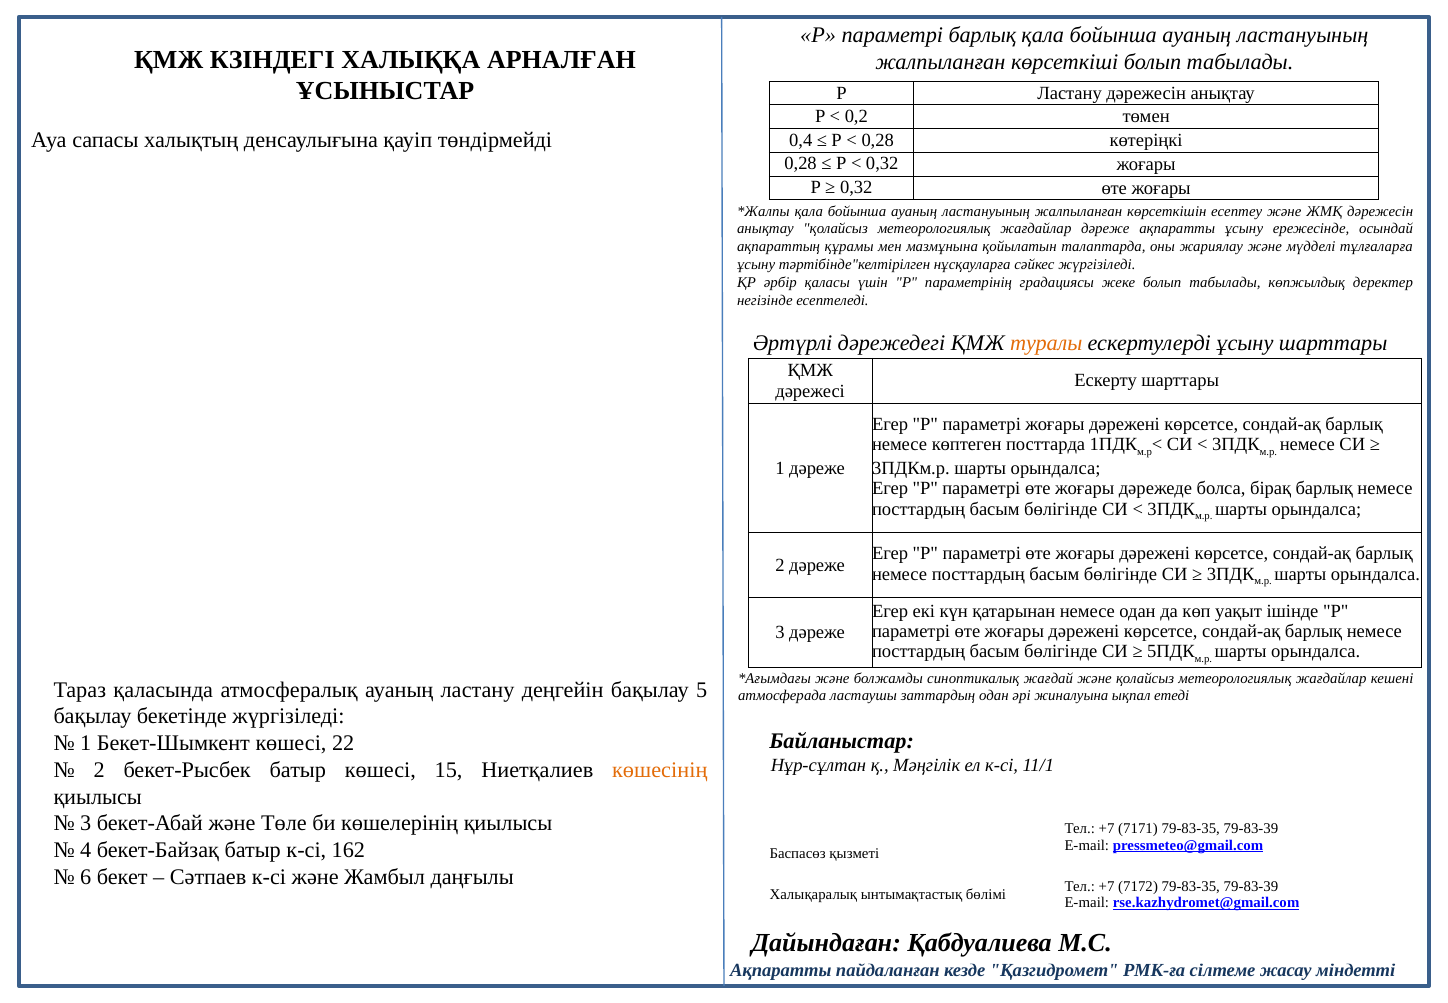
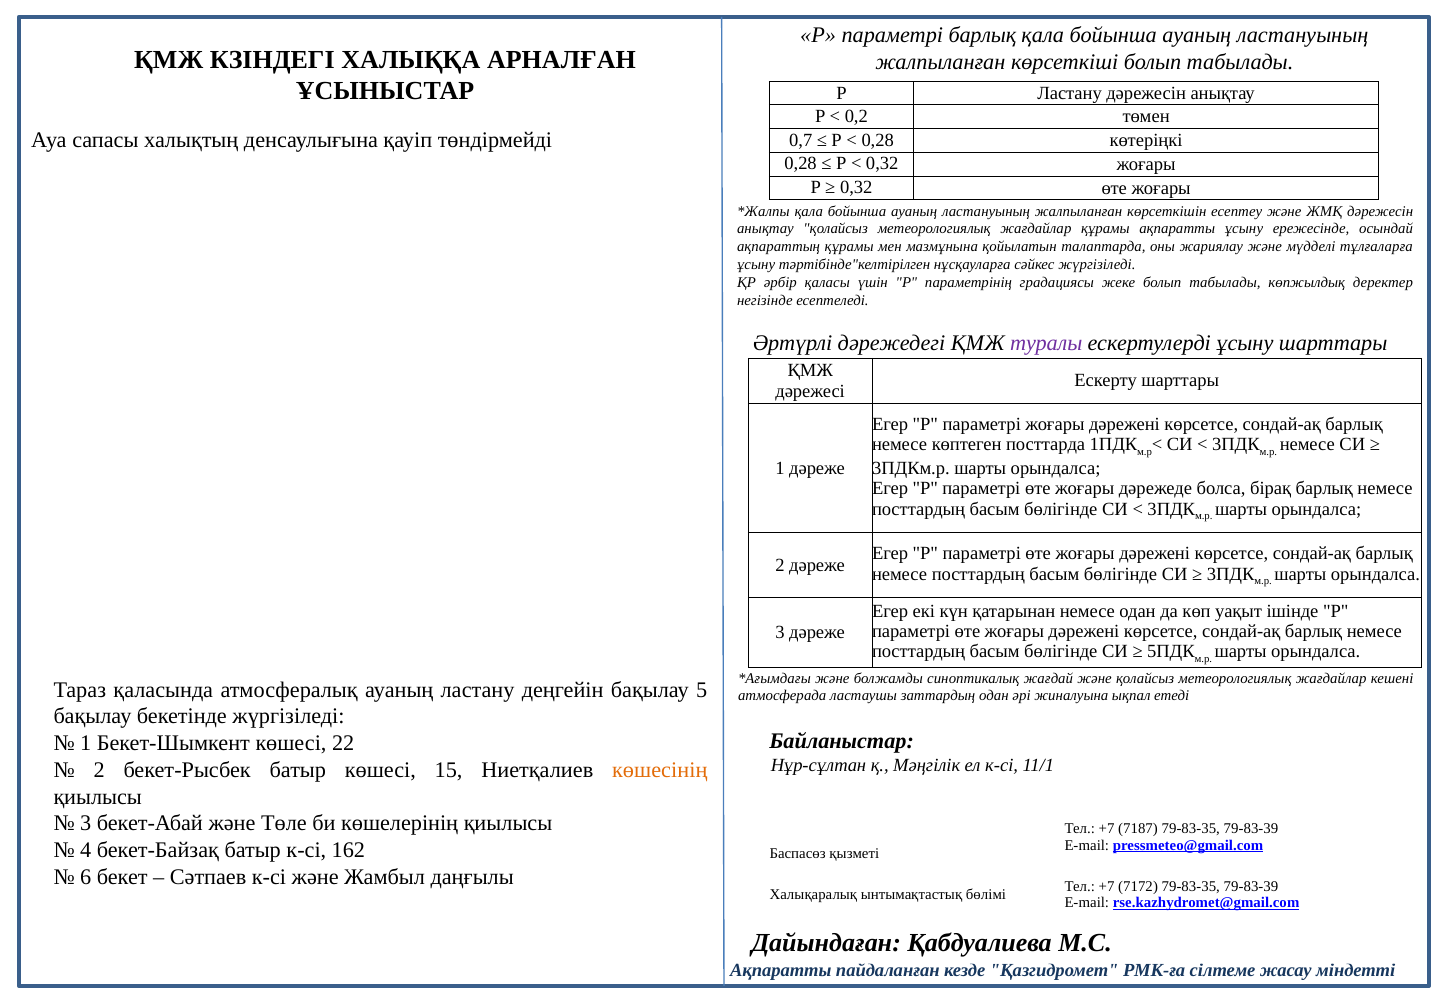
0,4: 0,4 -> 0,7 (801, 140)
жағдайлар дәреже: дәреже -> құрамы (1105, 229)
туралы colour: orange -> purple (1046, 343)
7171: 7171 -> 7187 (1138, 828)
